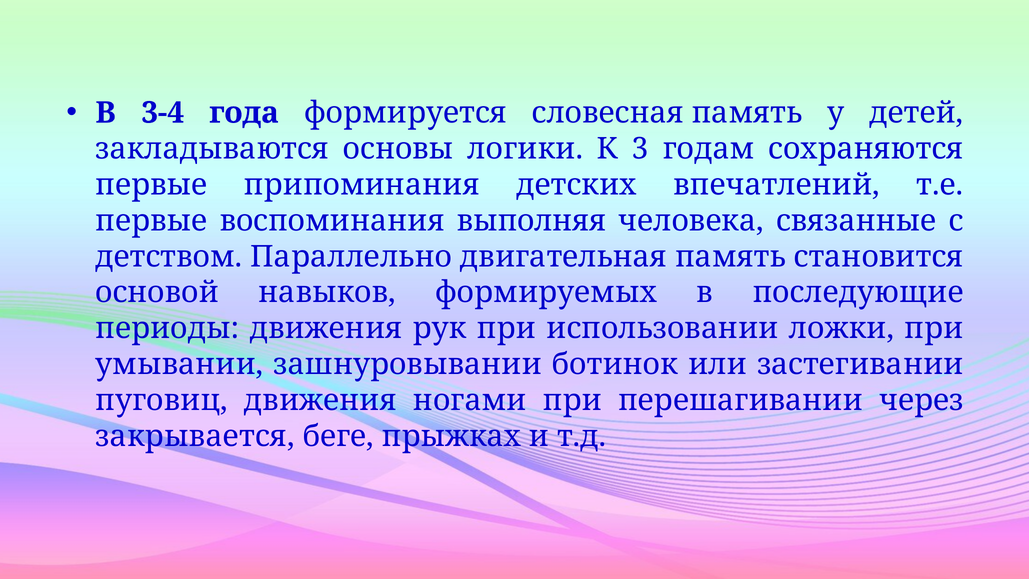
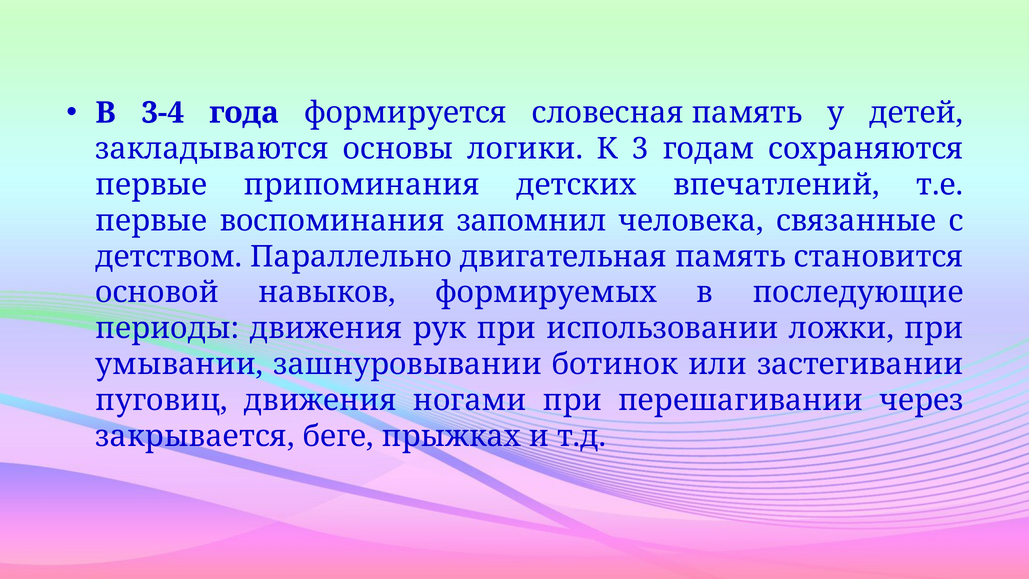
выполняя: выполняя -> запомнил (532, 221)
